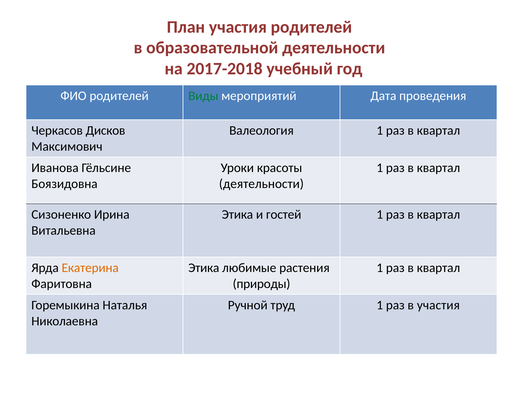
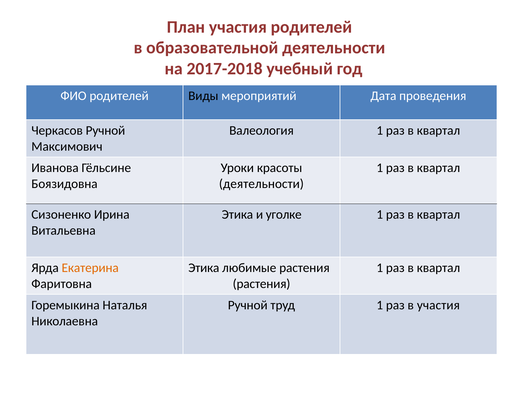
Виды colour: green -> black (203, 96)
Черкасов Дисков: Дисков -> Ручной (105, 130)
гостей: гостей -> уголке (284, 214)
природы: природы -> растения (262, 283)
